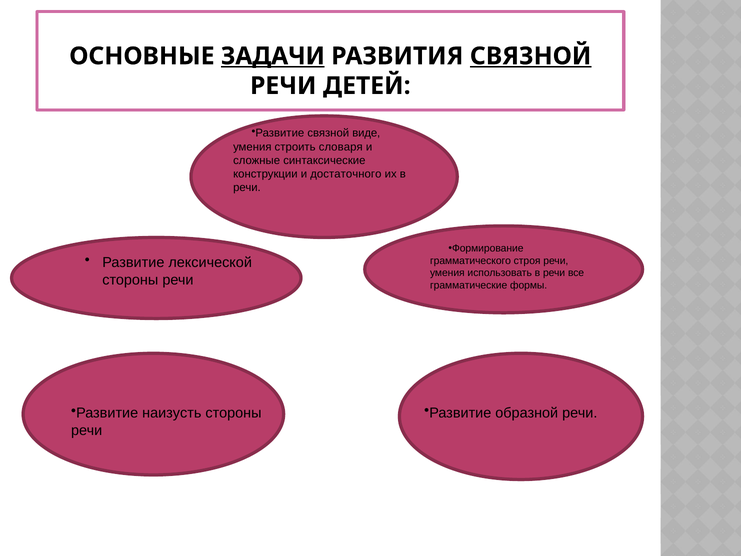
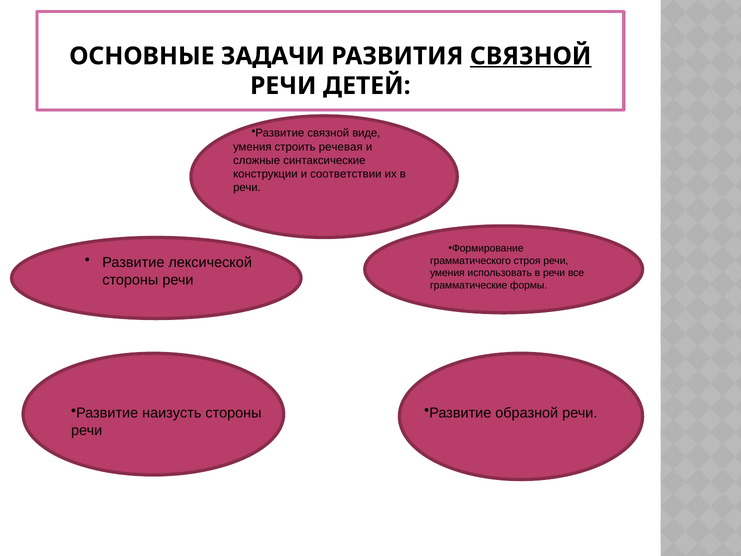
ЗАДАЧИ underline: present -> none (273, 56)
словаря: словаря -> речевая (341, 147)
достаточного: достаточного -> соответствии (346, 174)
